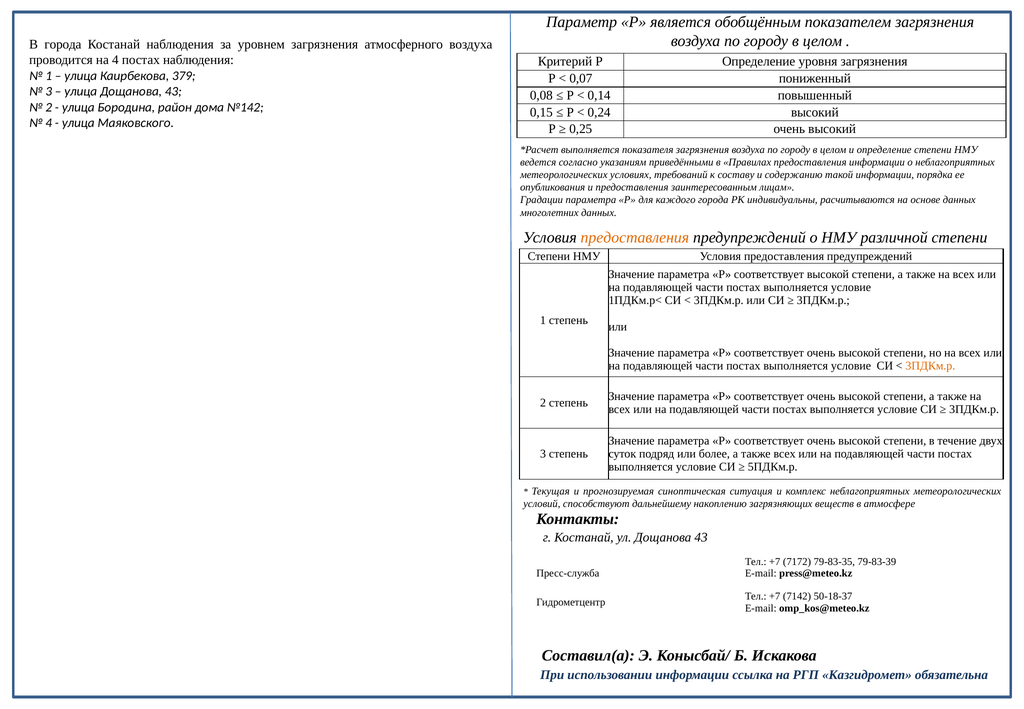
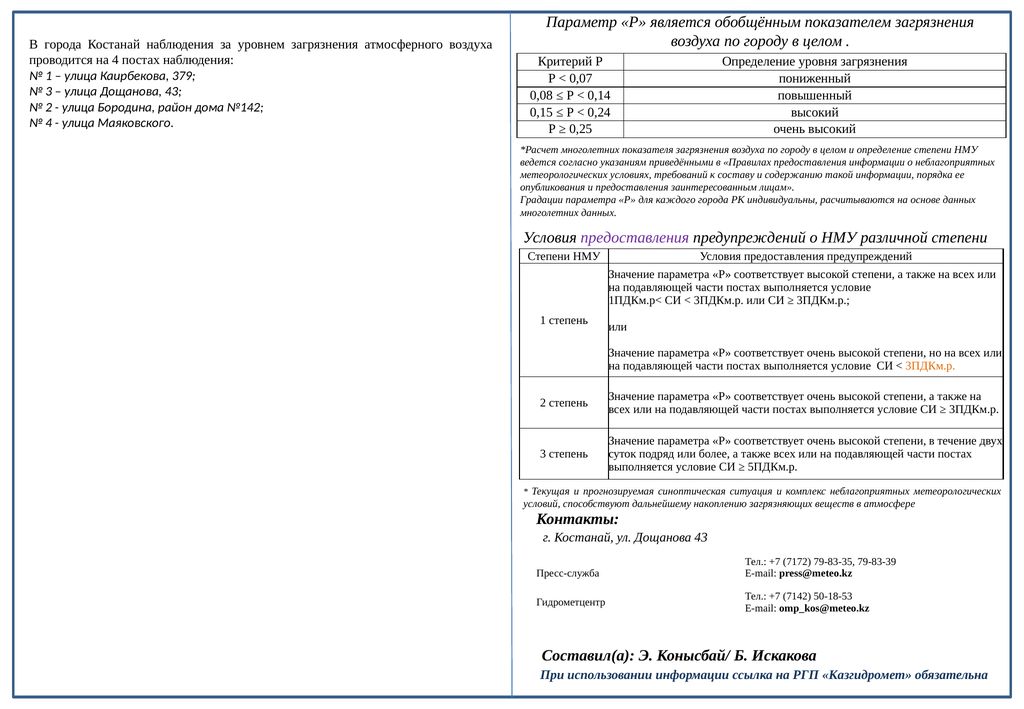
выполняется: выполняется -> многолетних (590, 150)
предоставления colour: orange -> purple (635, 237)
50-18-37: 50-18-37 -> 50-18-53 (833, 596)
